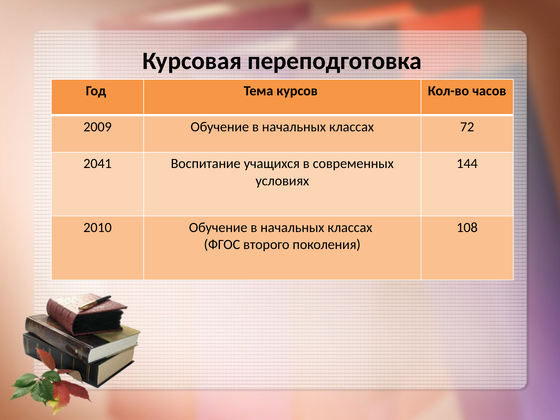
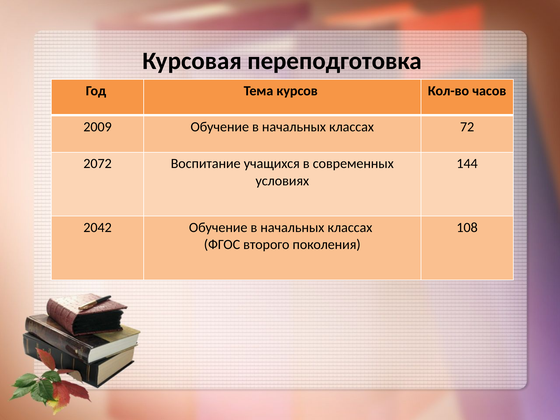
2041: 2041 -> 2072 (98, 164)
2010: 2010 -> 2042 (98, 228)
